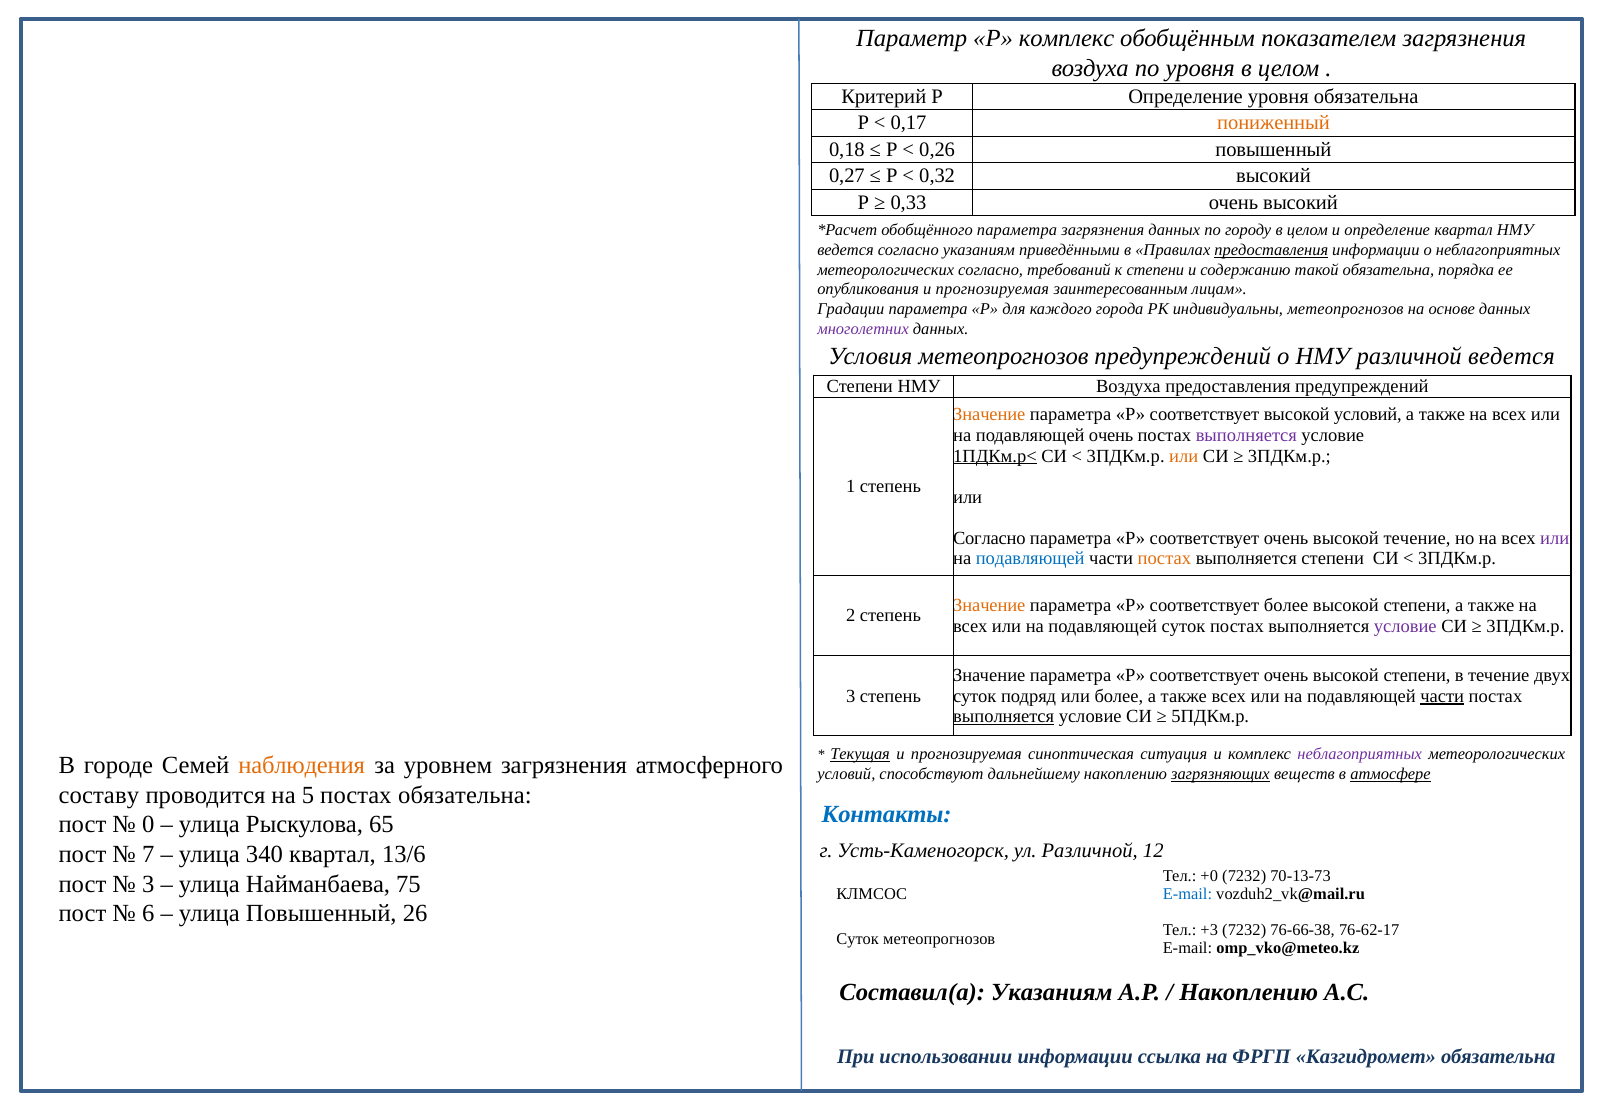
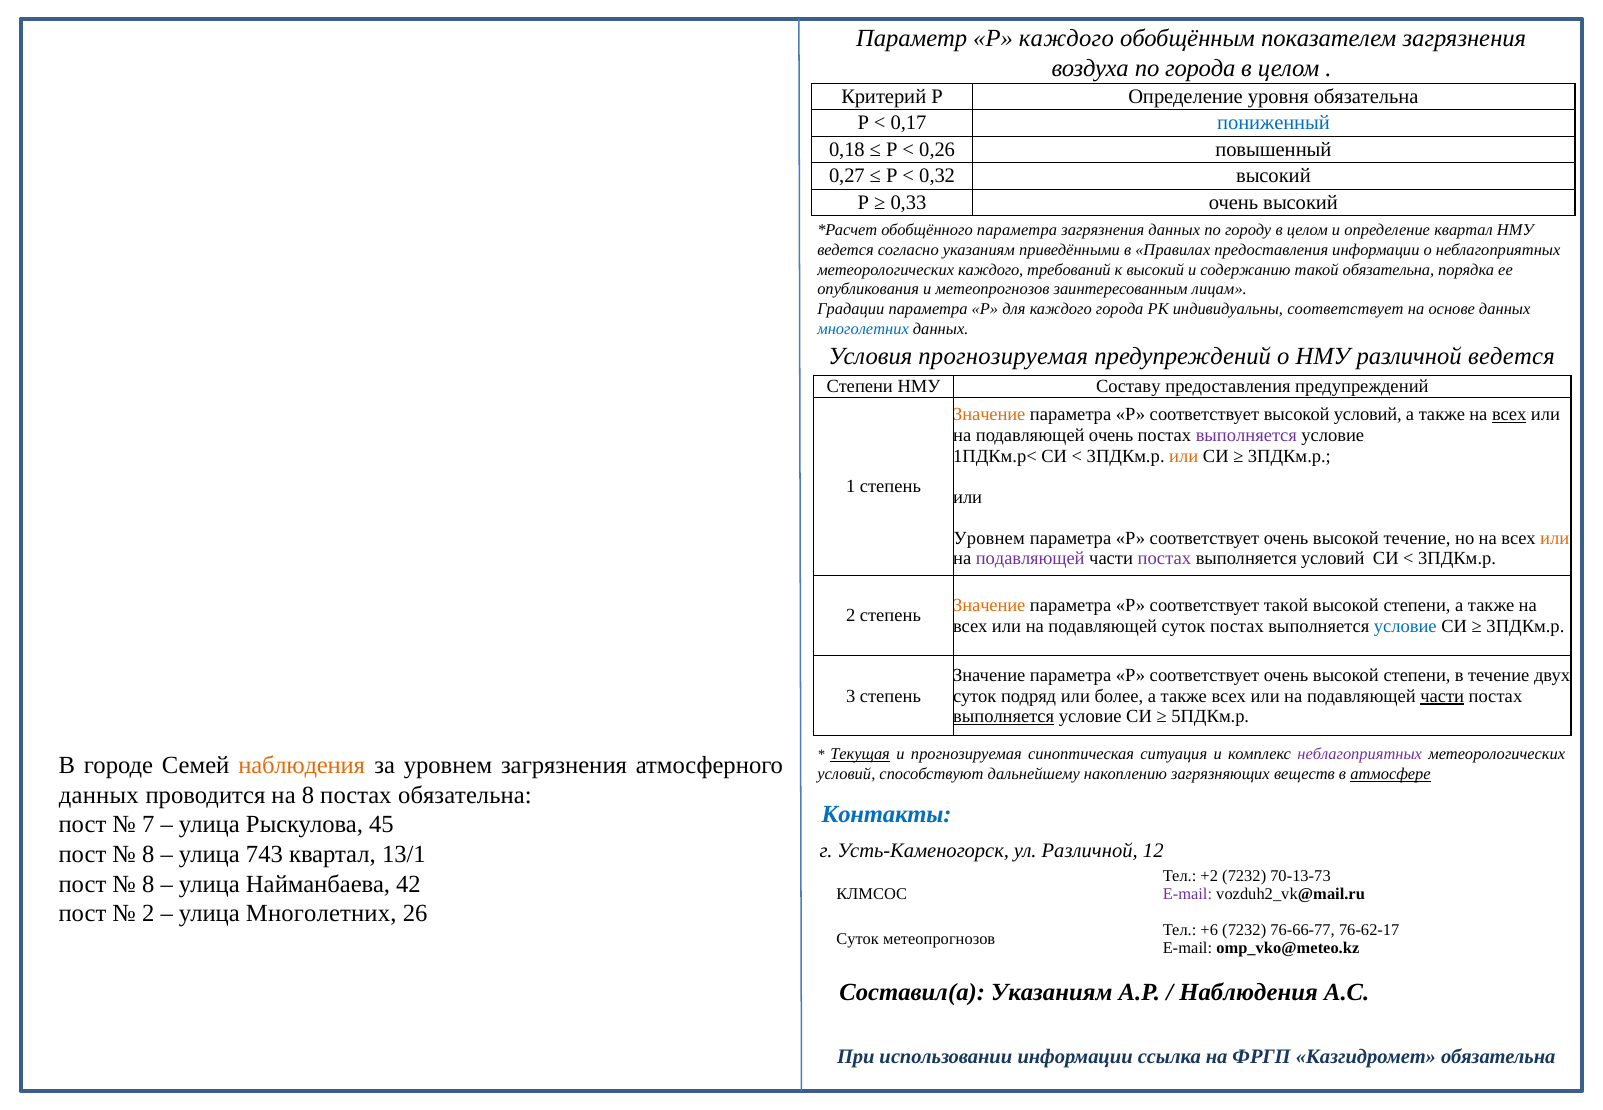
Р комплекс: комплекс -> каждого (1066, 39)
по уровня: уровня -> города (1200, 68)
пониженный colour: orange -> blue (1274, 123)
предоставления underline: present -> none (1271, 250)
метеорологических согласно: согласно -> каждого (991, 270)
к степени: степени -> высокий (1155, 270)
опубликования и прогнозируемая: прогнозируемая -> метеопрогнозов (992, 289)
индивидуальны метеопрогнозов: метеопрогнозов -> соответствует (1345, 309)
многолетних colour: purple -> blue (863, 329)
Условия метеопрогнозов: метеопрогнозов -> прогнозируемая (1003, 356)
НМУ Воздуха: Воздуха -> Составу (1128, 386)
всех underline: none -> present (1509, 415)
1ПДКм.р< underline: present -> none (995, 456)
Согласно: Согласно -> Уровнем (989, 538)
или colour: purple -> orange (1555, 538)
подавляющей colour: blue -> purple (1030, 558)
постах colour: orange -> purple (1164, 558)
выполняется степени: степени -> условий (1333, 558)
соответствует более: более -> такой (1286, 605)
условие colour: purple -> blue (1405, 626)
загрязняющих underline: present -> none (1220, 774)
составу: составу -> данных (99, 795)
на 5: 5 -> 8 (308, 795)
0: 0 -> 7 (148, 825)
65: 65 -> 45 (381, 825)
7: 7 -> 8 (148, 854)
340: 340 -> 743 (264, 854)
13/6: 13/6 -> 13/1 (404, 854)
+0: +0 -> +2 (1209, 876)
3: 3 -> 8 (148, 884)
75: 75 -> 42 (408, 884)
E-mail colour: blue -> purple (1187, 894)
6: 6 -> 2 (148, 913)
улица Повышенный: Повышенный -> Многолетних (321, 913)
+3: +3 -> +6 (1209, 930)
76-66-38: 76-66-38 -> 76-66-77 (1303, 930)
Накоплению: Накоплению -> Наблюдения (1249, 992)
